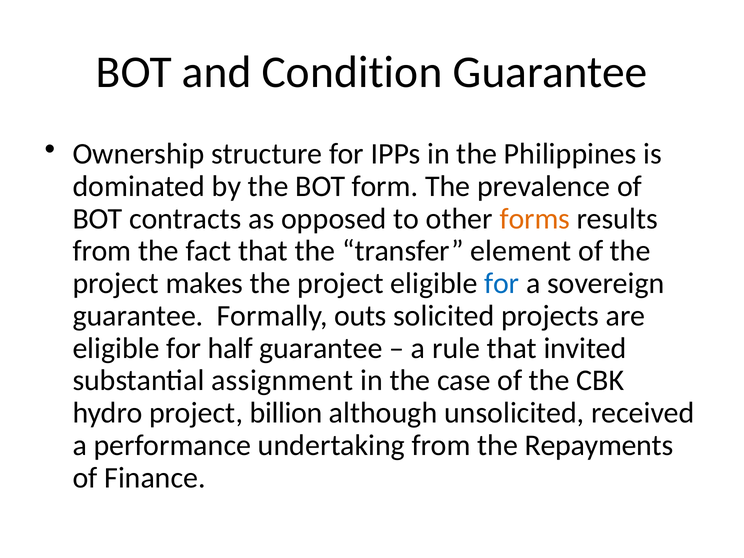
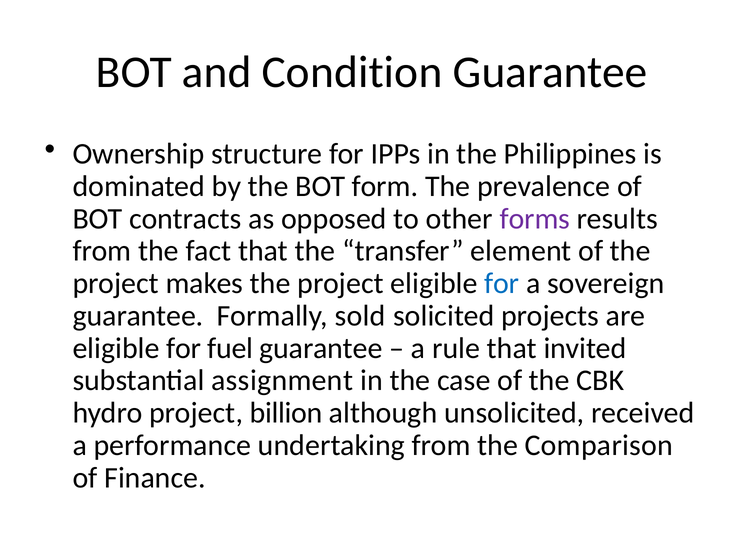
forms colour: orange -> purple (535, 219)
outs: outs -> sold (360, 316)
half: half -> fuel (230, 348)
Repayments: Repayments -> Comparison (599, 445)
